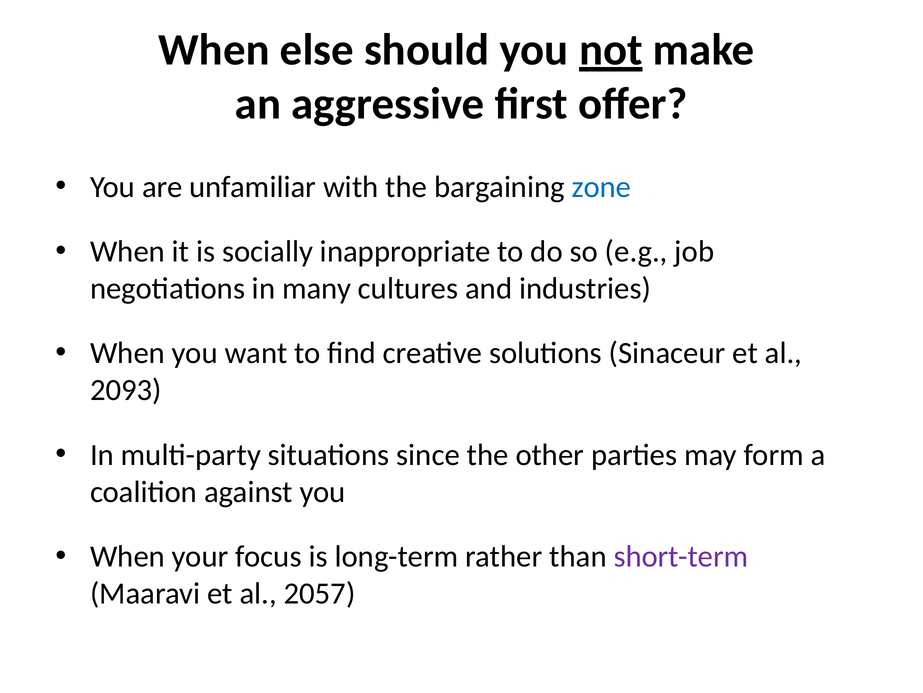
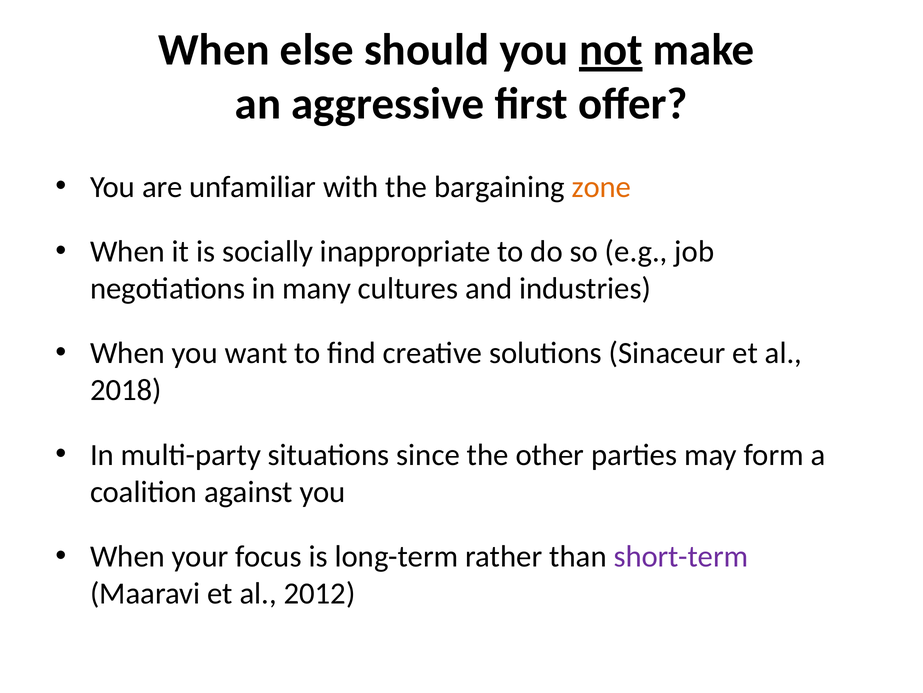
zone colour: blue -> orange (601, 187)
2093: 2093 -> 2018 (126, 390)
2057: 2057 -> 2012 (320, 593)
